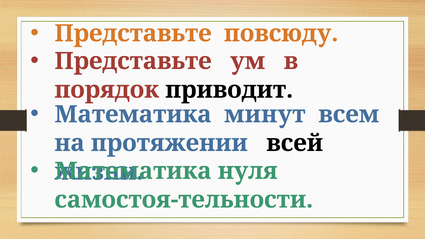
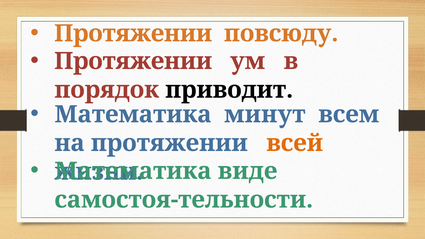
Представьте: Представьте -> Протяжении (133, 33)
Представьте: Представьте -> Протяжении (133, 61)
всей colour: black -> orange (295, 143)
нуля: нуля -> виде (248, 171)
